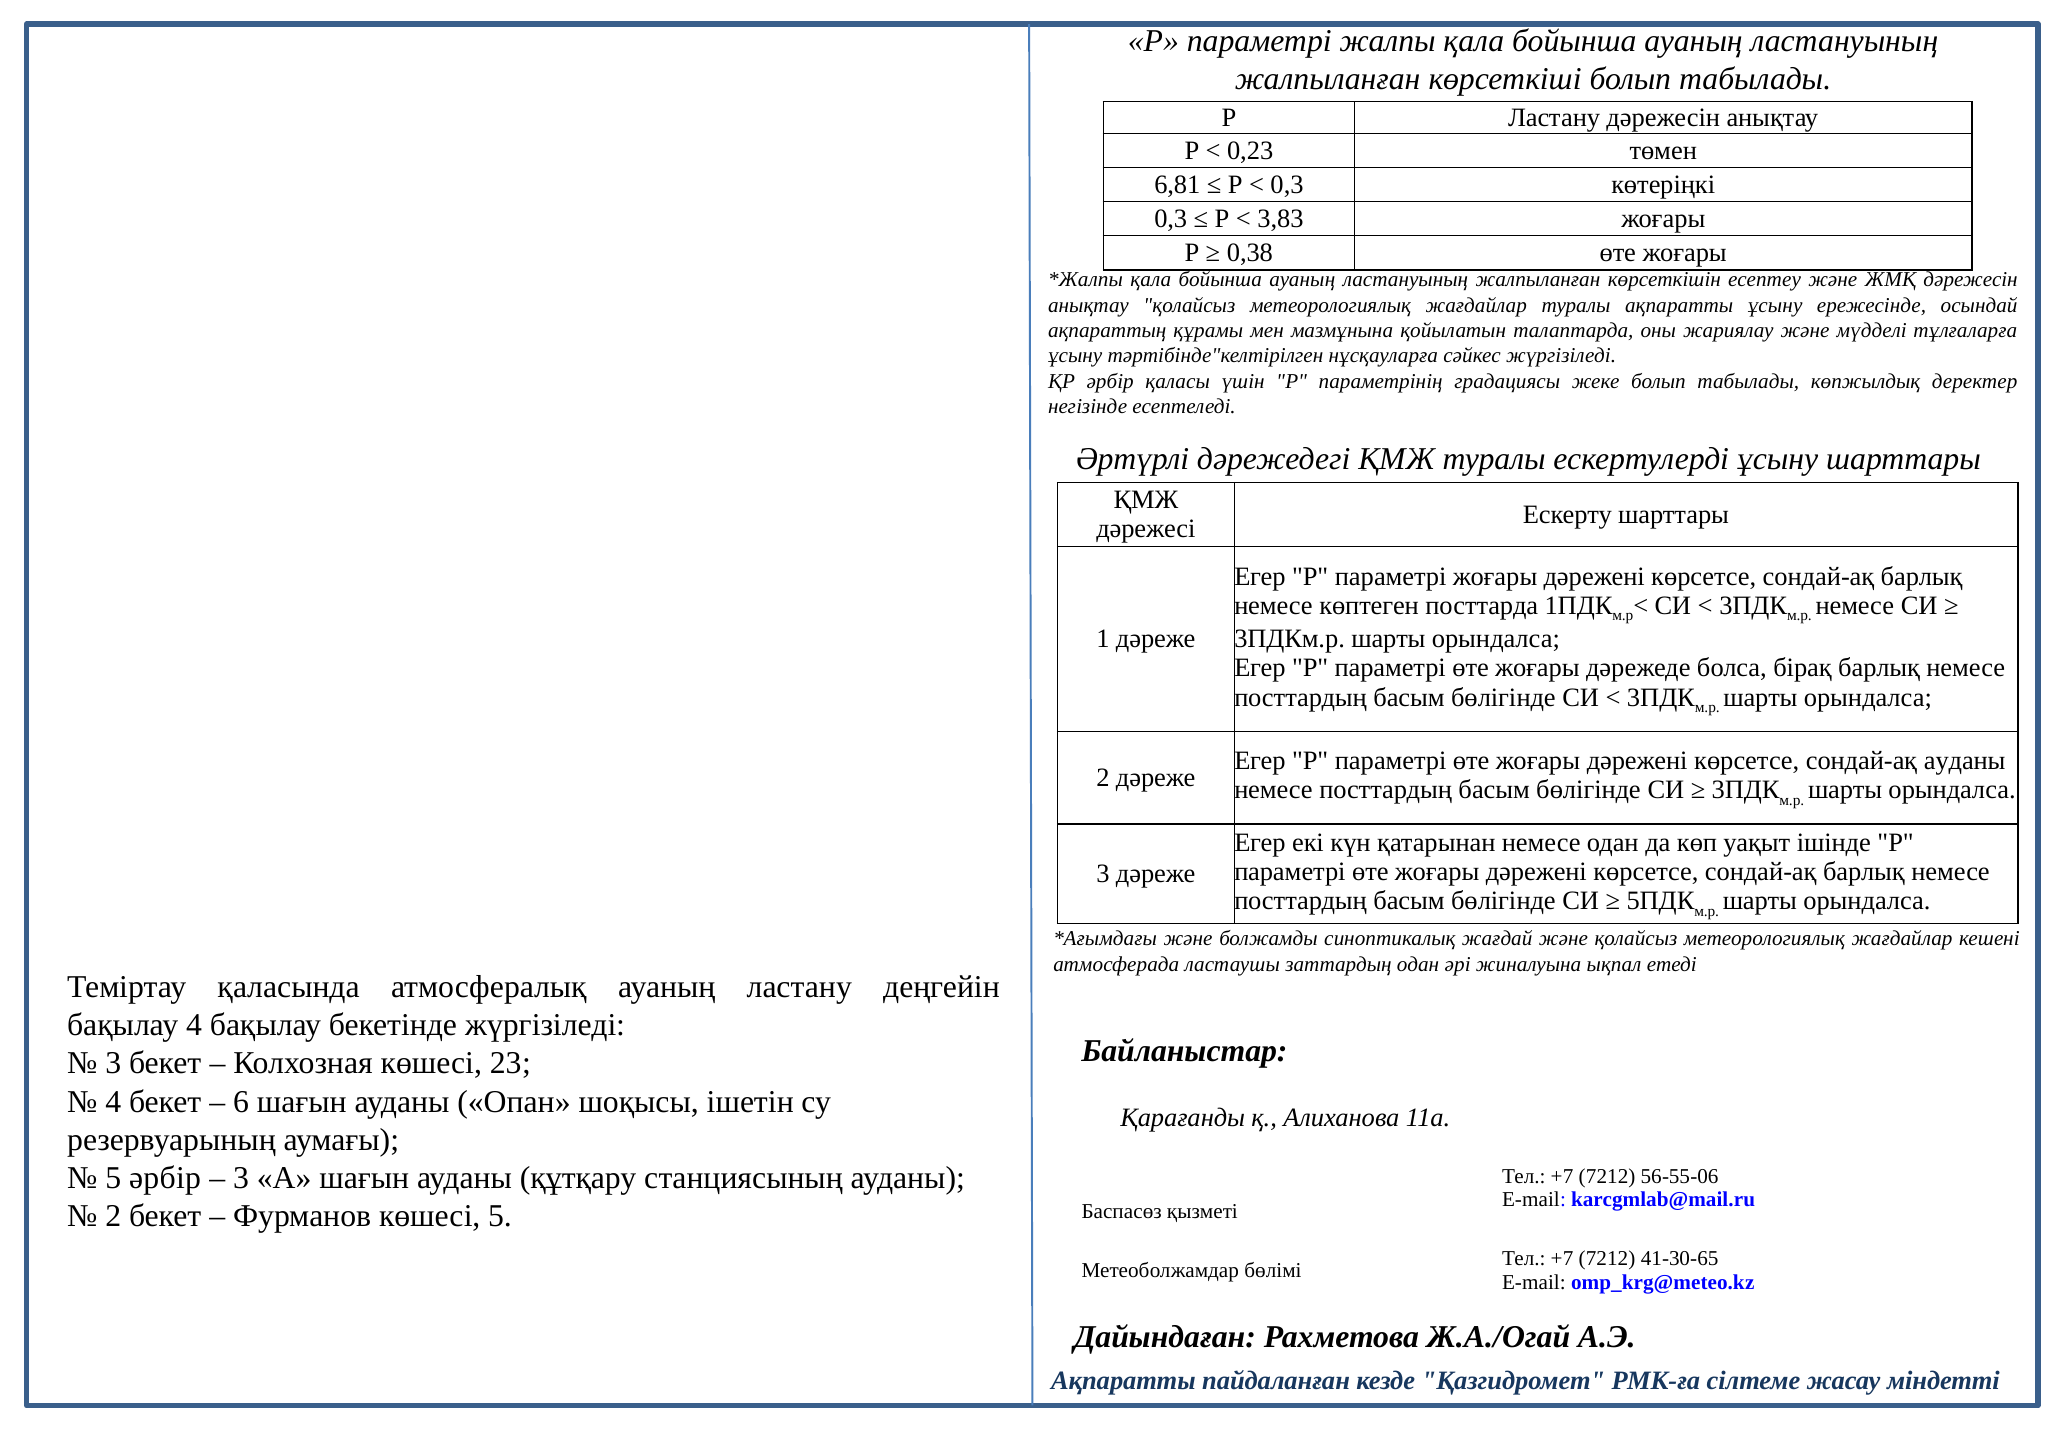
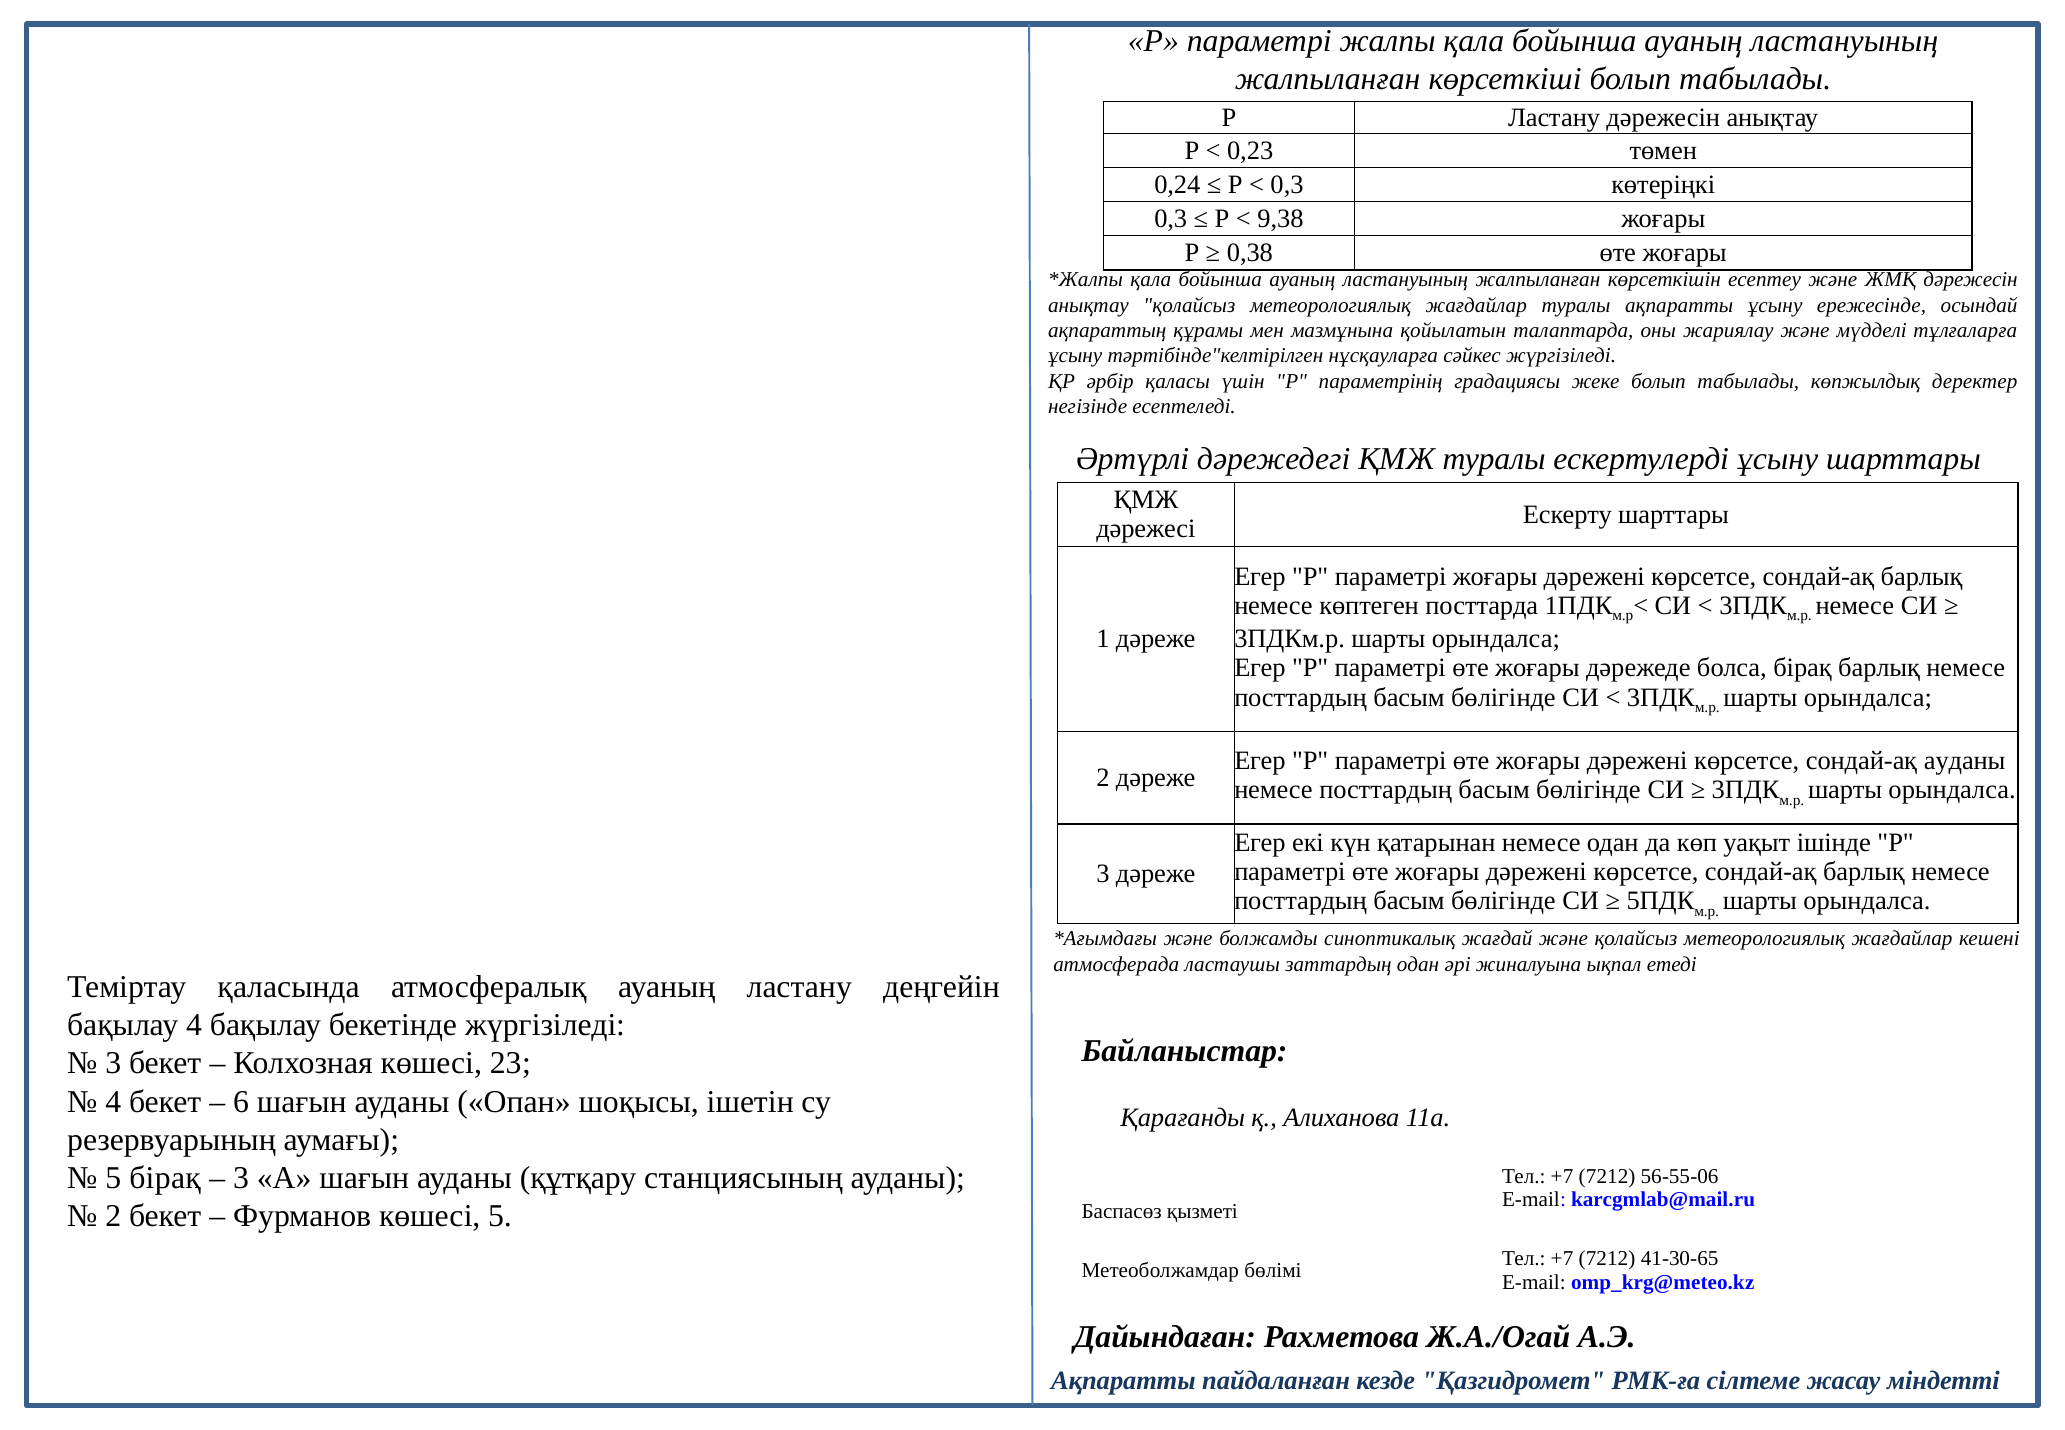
6,81: 6,81 -> 0,24 (1177, 184)
3,83: 3,83 -> 9,38 (1281, 218)
5 әрбір: әрбір -> бірақ (165, 1177)
